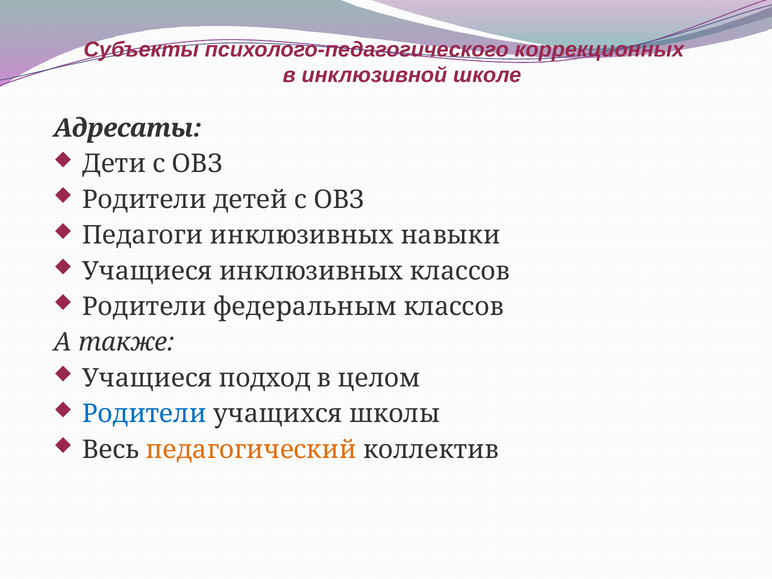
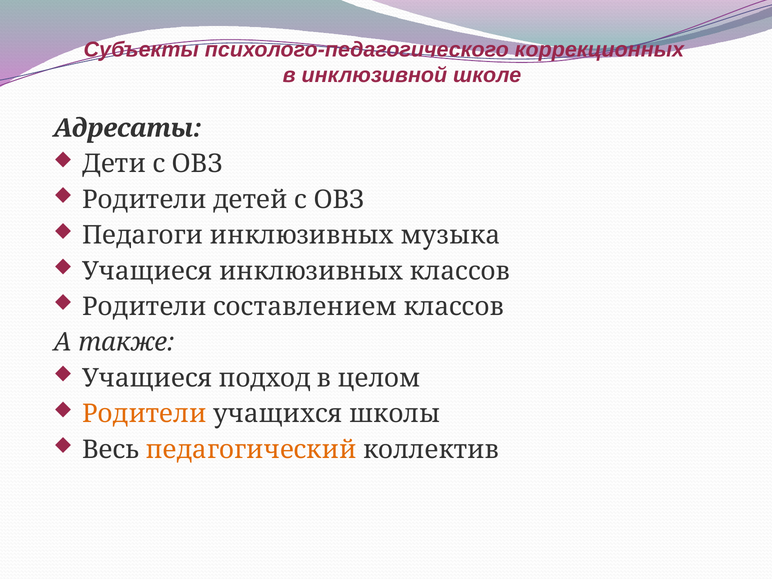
навыки: навыки -> музыка (450, 235)
федеральным: федеральным -> составлением (305, 307)
Родители colour: blue -> orange (144, 414)
